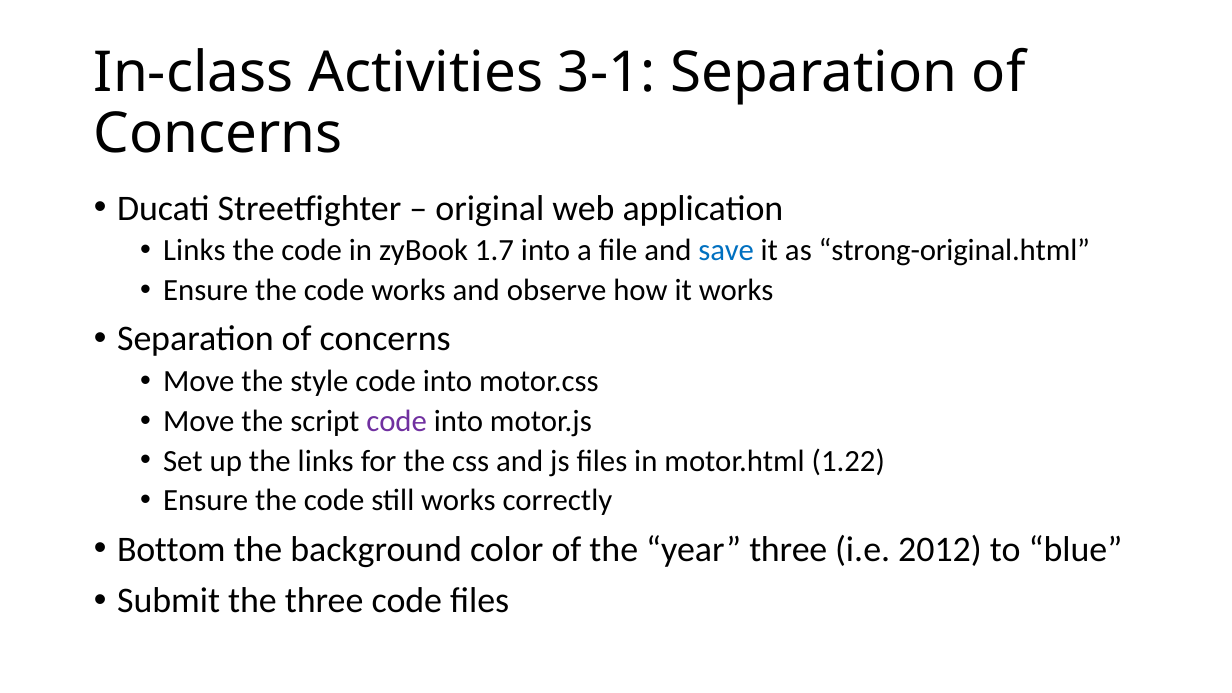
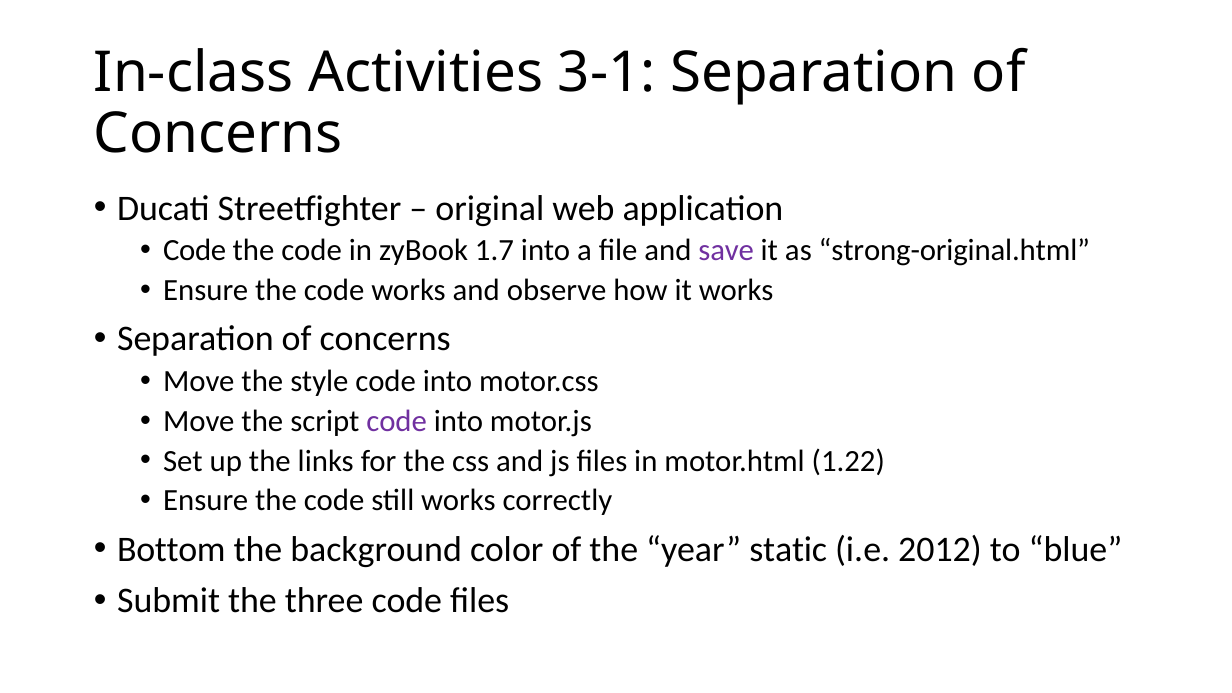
Links: Links -> Code (195, 251)
save colour: blue -> purple (726, 251)
year three: three -> static (788, 549)
